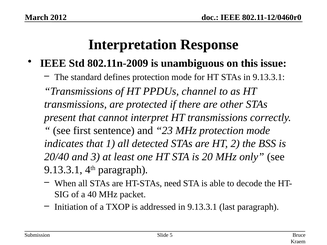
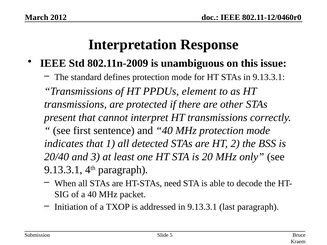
channel: channel -> element (199, 91)
and 23: 23 -> 40 (164, 131)
